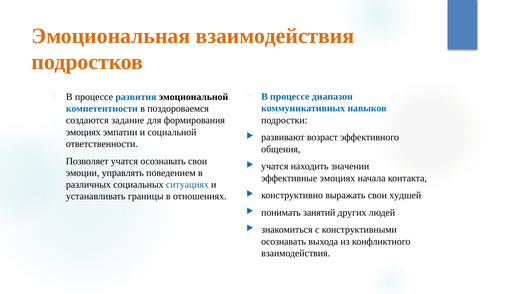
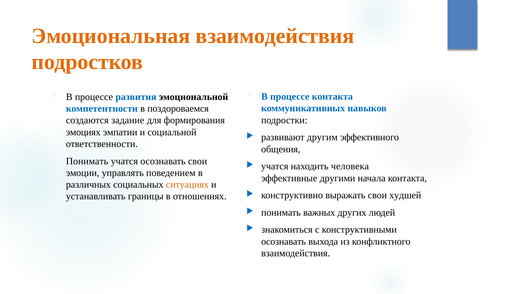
процессе диапазон: диапазон -> контакта (332, 97)
возраст: возраст -> другим (322, 137)
Позволяет: Позволяет -> Понимать (87, 161)
значении: значении -> человека (350, 166)
эффективные эмоциях: эмоциях -> другими (337, 178)
ситуациях colour: blue -> orange (187, 185)
занятий: занятий -> важных (319, 213)
